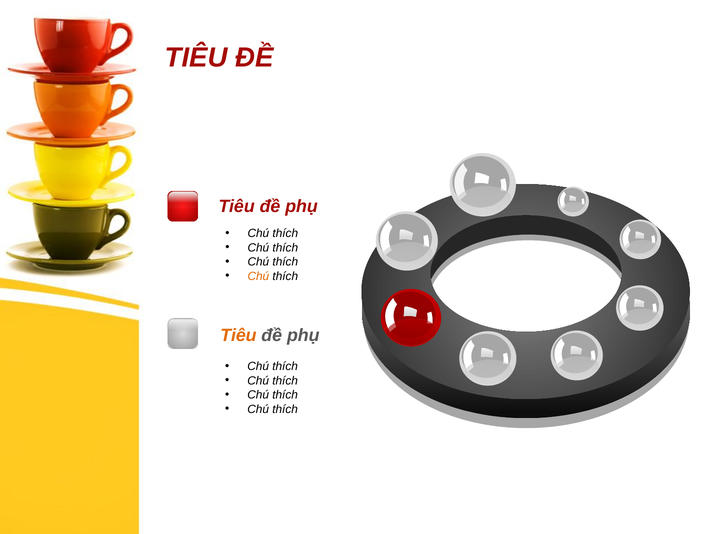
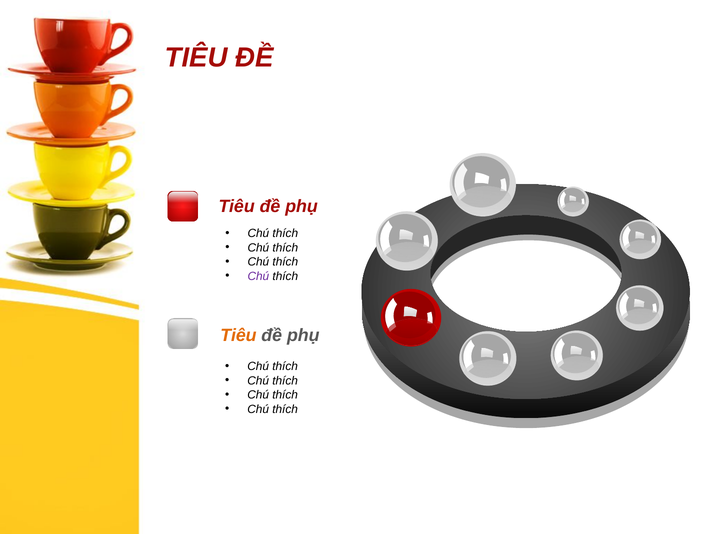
Chú colour: orange -> purple (258, 276)
